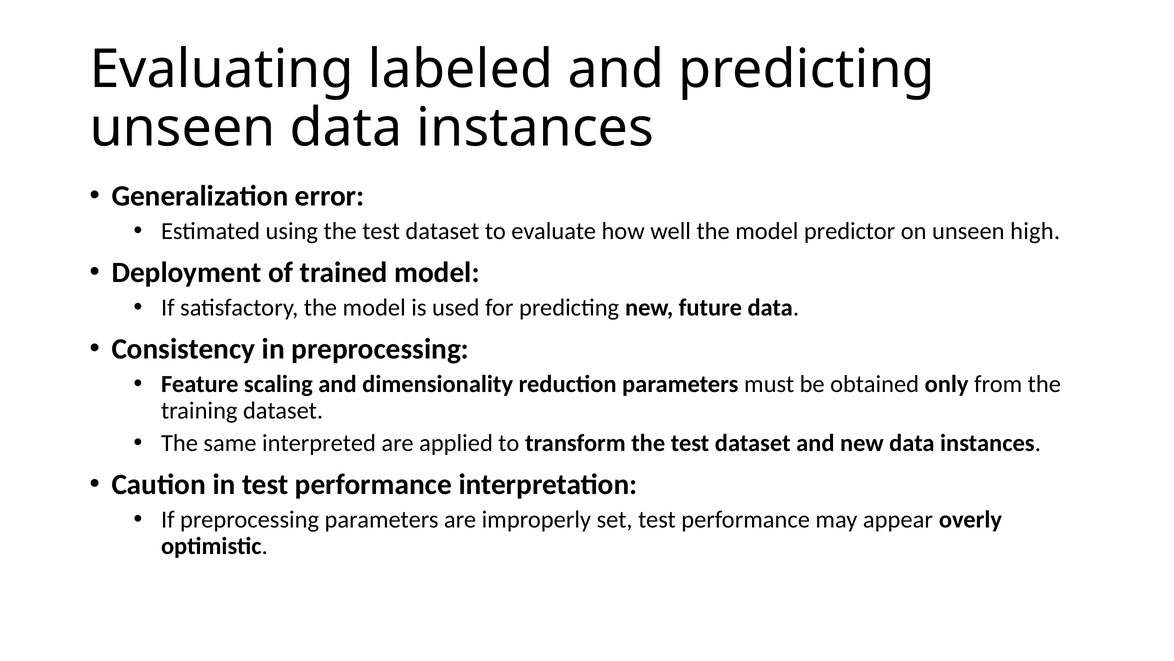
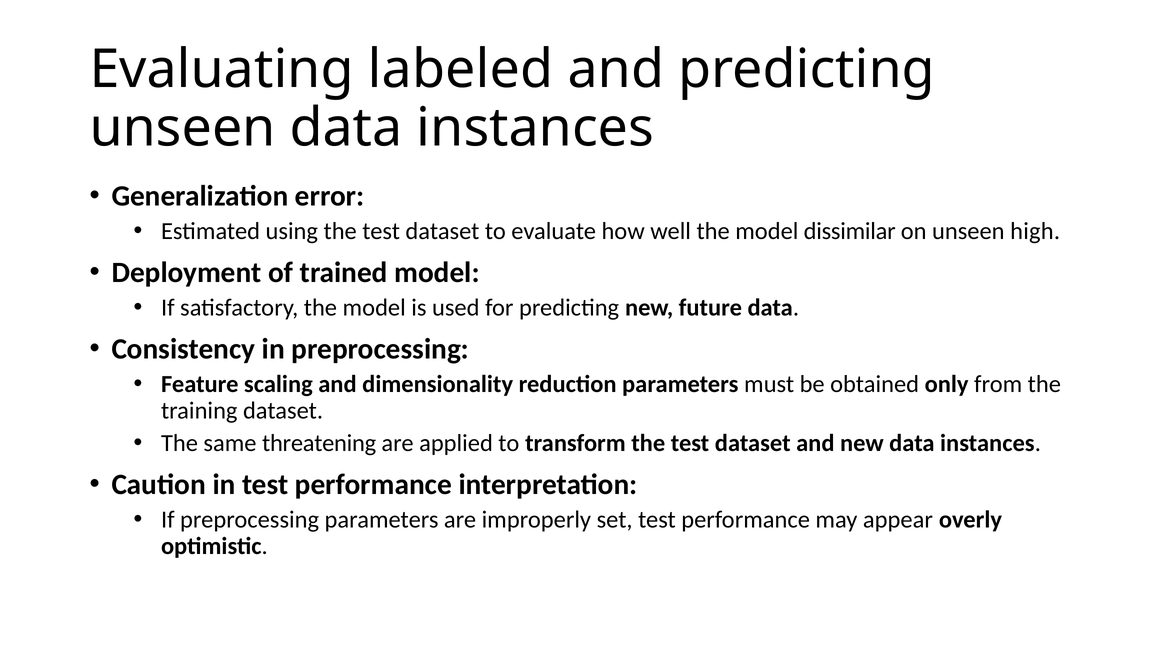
predictor: predictor -> dissimilar (850, 231)
interpreted: interpreted -> threatening (319, 443)
